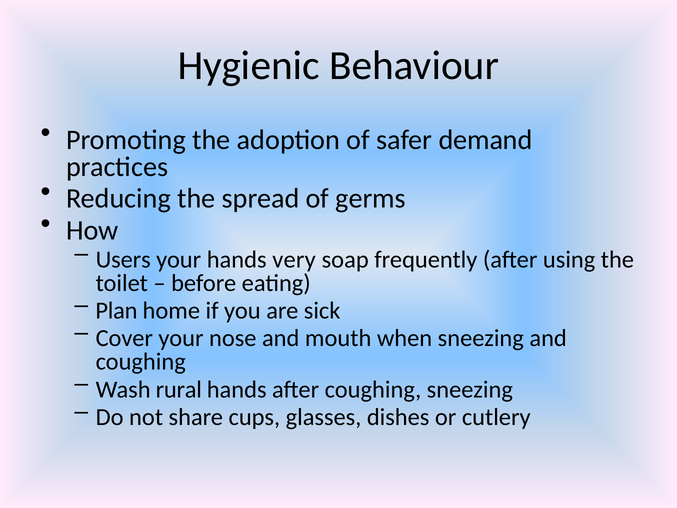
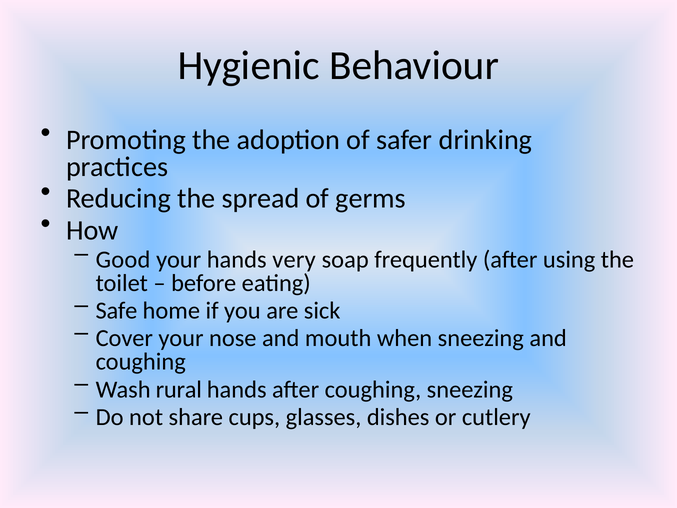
demand: demand -> drinking (485, 140)
Users: Users -> Good (123, 259)
Plan: Plan -> Safe (116, 310)
